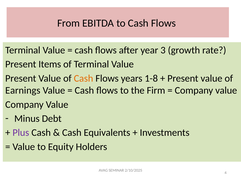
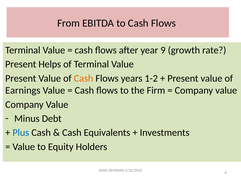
3: 3 -> 9 (163, 50)
Items: Items -> Helps (50, 64)
1-8: 1-8 -> 1-2 (151, 78)
Plus colour: purple -> blue (21, 132)
